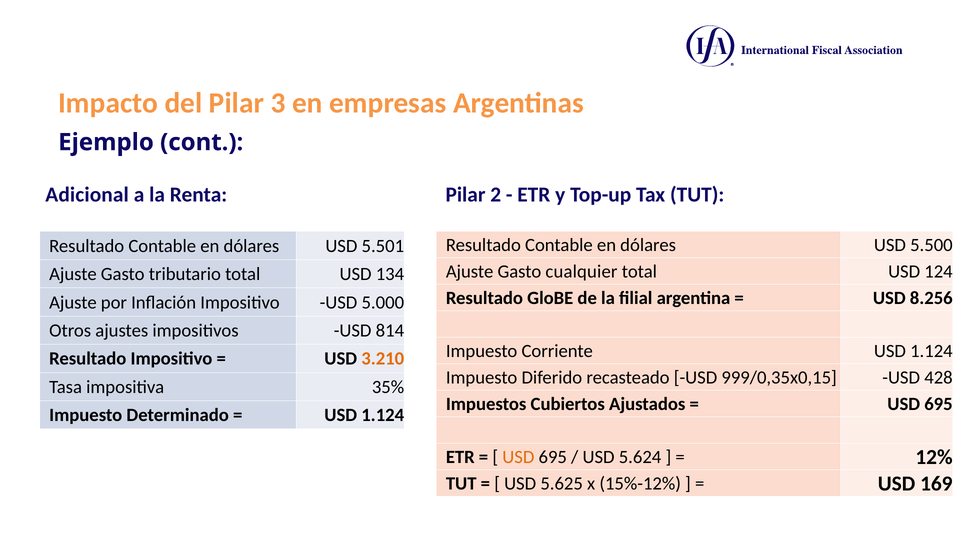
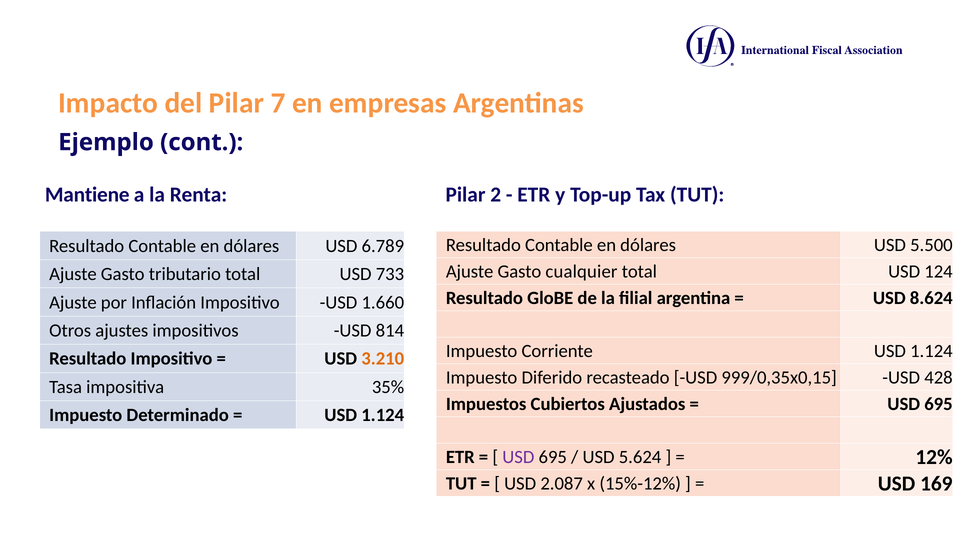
3: 3 -> 7 (278, 103)
Adicional: Adicional -> Mantiene (87, 195)
5.501: 5.501 -> 6.789 (383, 246)
134: 134 -> 733 (390, 274)
8.256: 8.256 -> 8.624 (931, 298)
5.000: 5.000 -> 1.660 (383, 303)
USD colour: orange -> purple (518, 457)
5.625: 5.625 -> 2.087 (562, 484)
